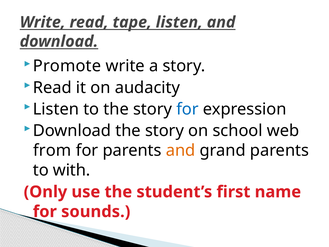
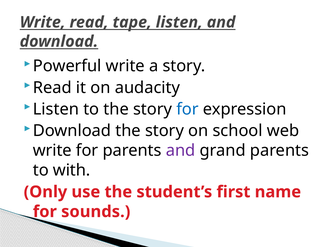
Promote: Promote -> Powerful (67, 66)
from: from -> write (52, 150)
and colour: orange -> purple (181, 150)
